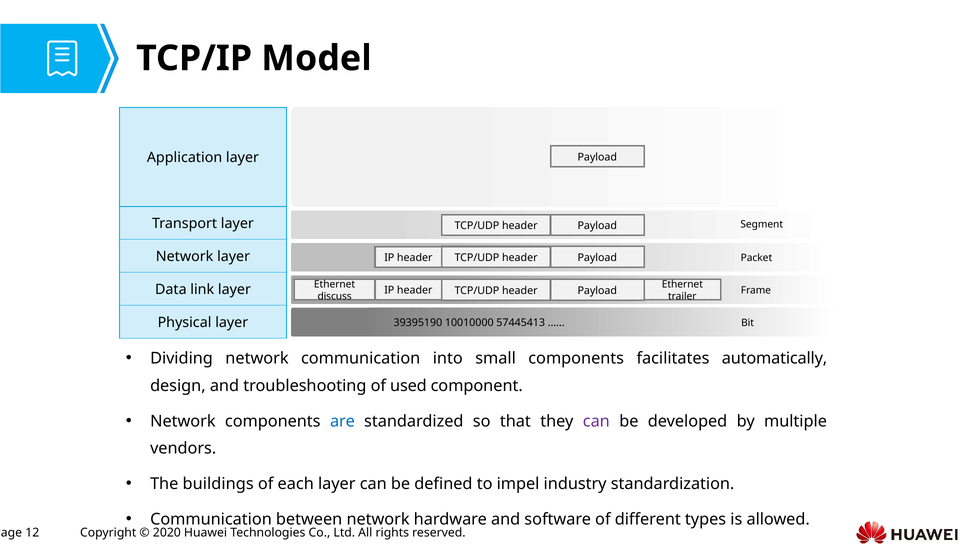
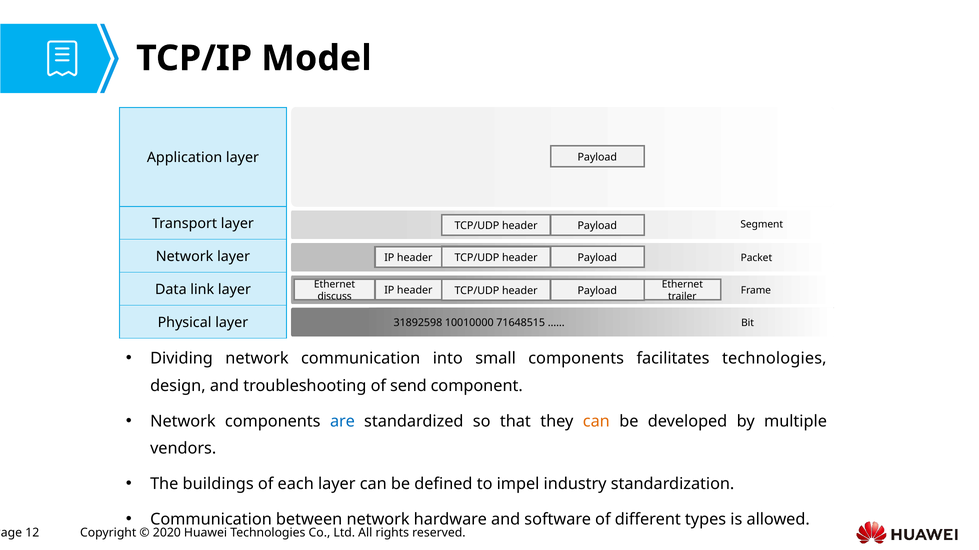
39395190: 39395190 -> 31892598 (418, 323)
57445413: 57445413 -> 71648515 (521, 323)
facilitates automatically: automatically -> technologies (774, 359)
used: used -> send (408, 386)
can colour: purple -> orange (596, 422)
